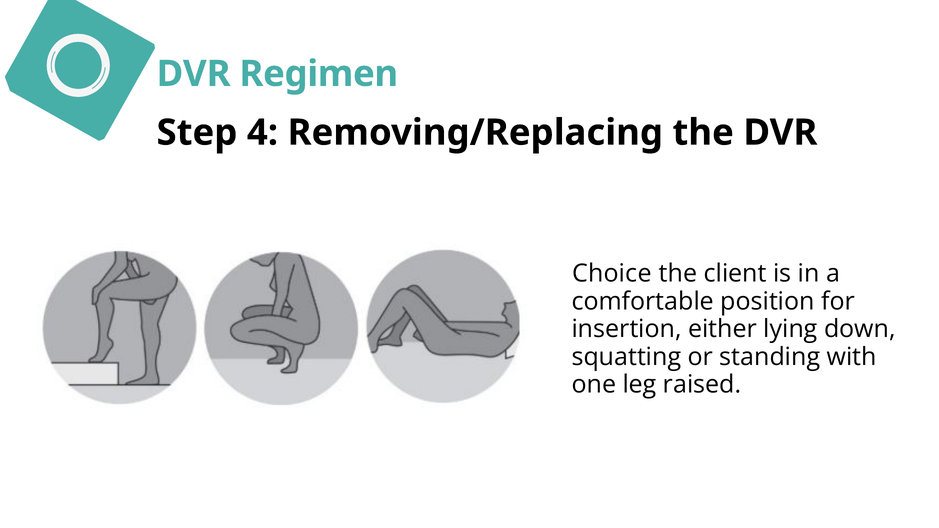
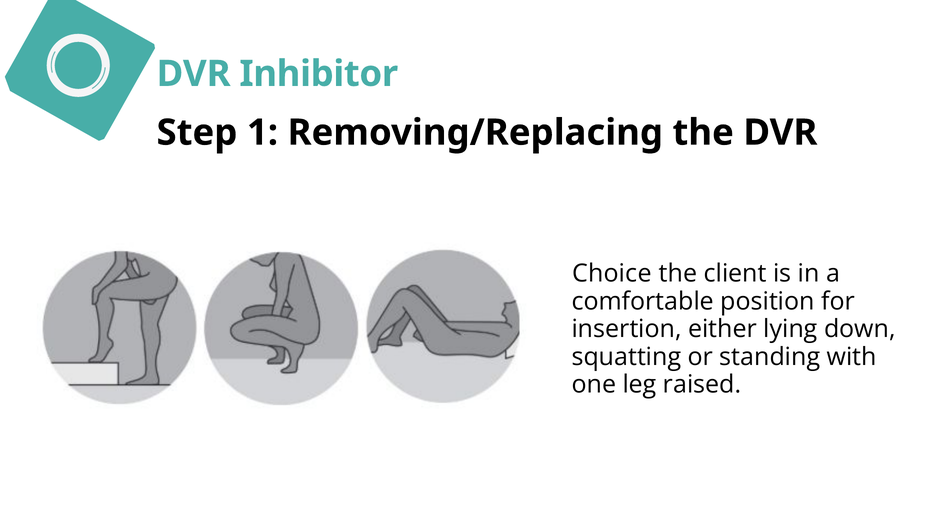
Regimen: Regimen -> Inhibitor (319, 74)
4: 4 -> 1 (262, 133)
